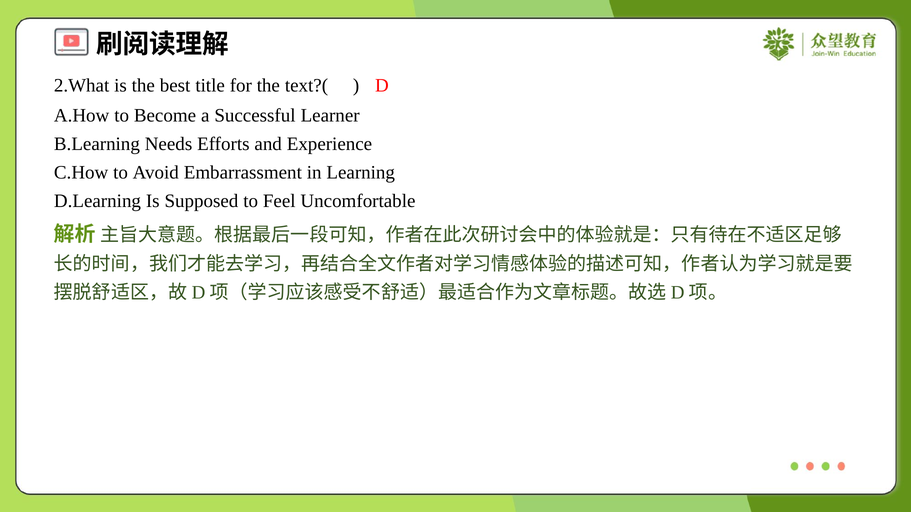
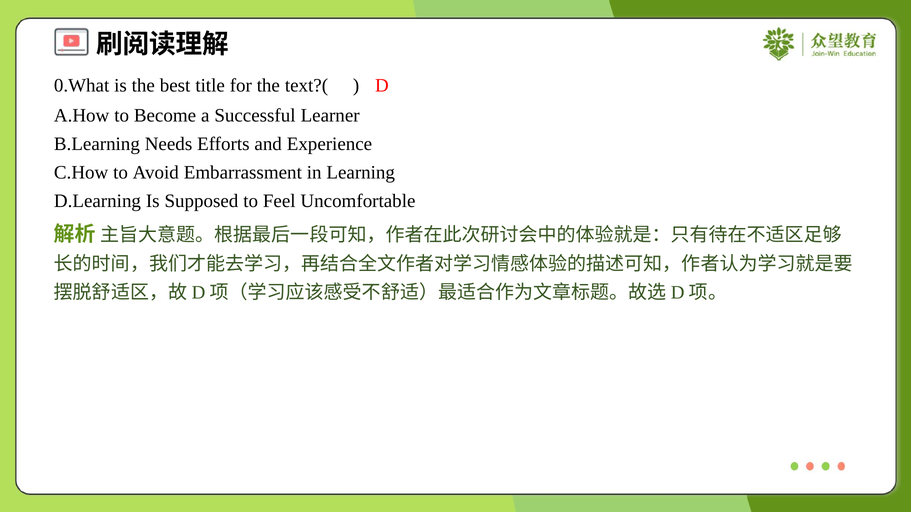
2.What: 2.What -> 0.What (82, 85)
